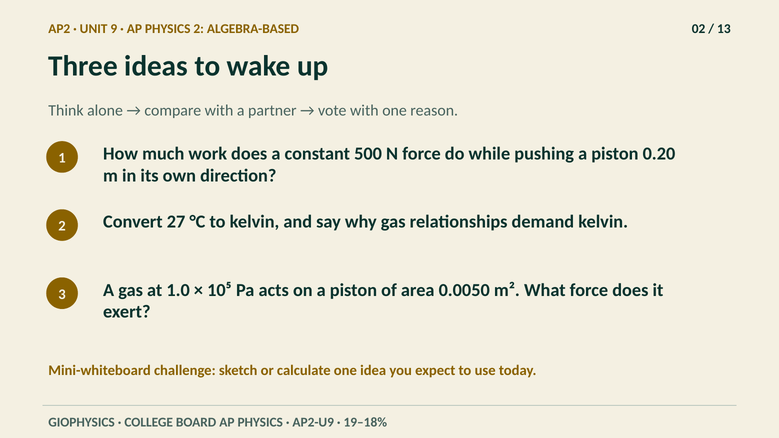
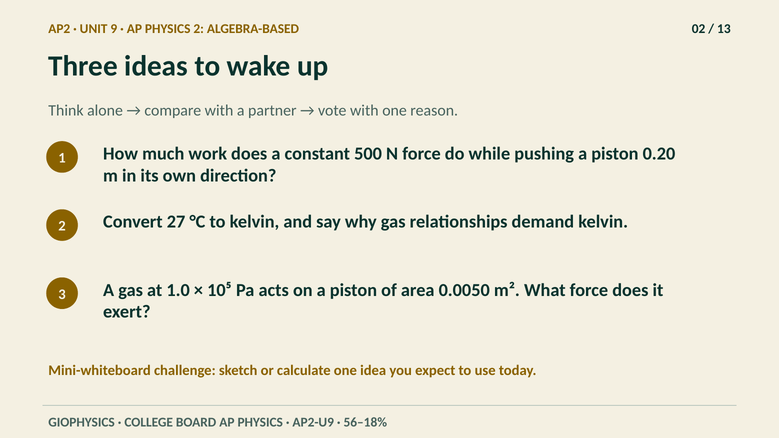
19–18%: 19–18% -> 56–18% (365, 423)
